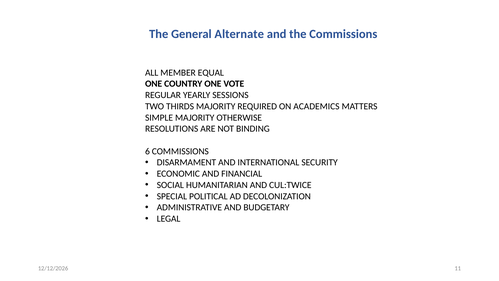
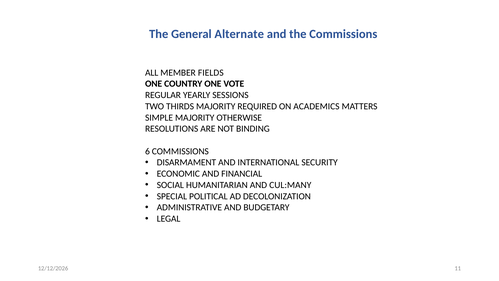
EQUAL: EQUAL -> FIELDS (211, 73)
CUL:TWICE: CUL:TWICE -> CUL:MANY (290, 185)
